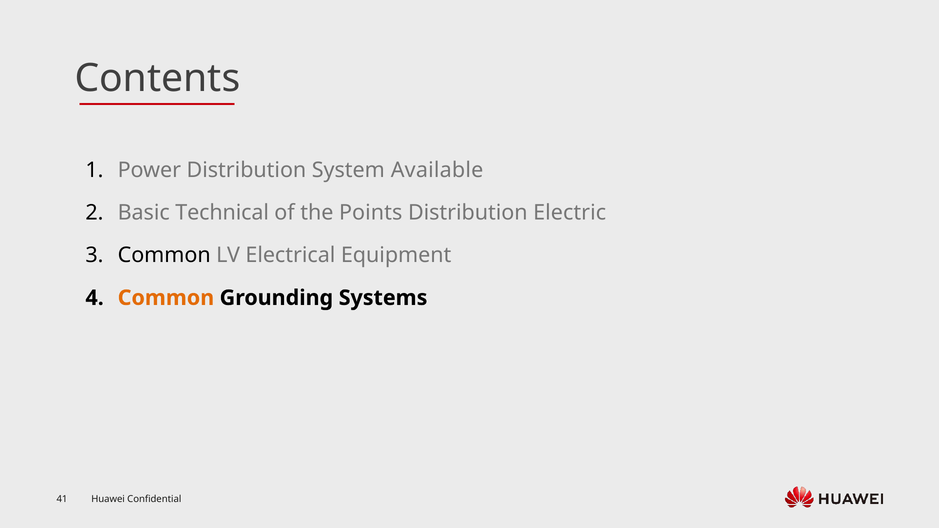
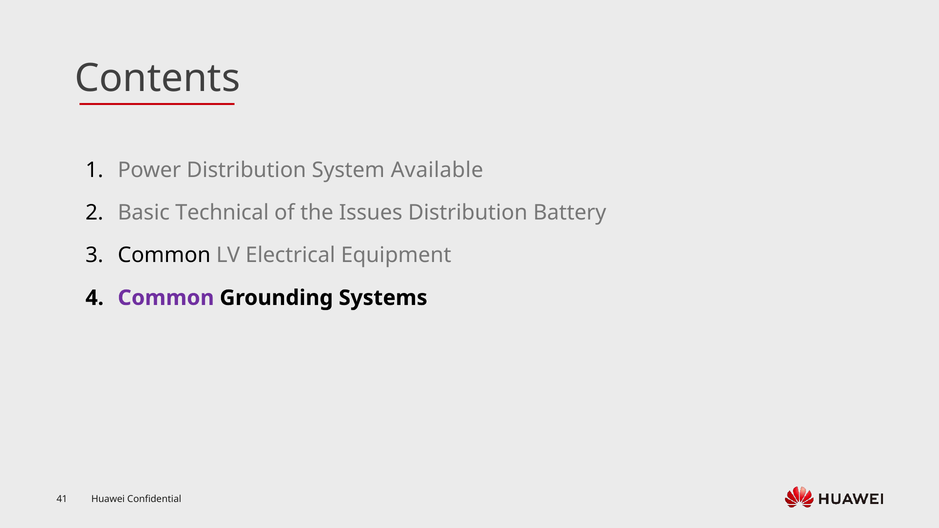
Points: Points -> Issues (371, 213)
Electric: Electric -> Battery (570, 213)
Common colour: orange -> purple (166, 298)
